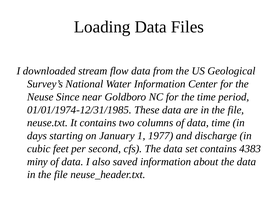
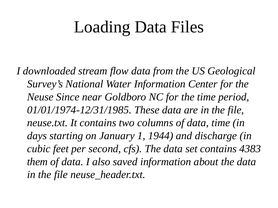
1977: 1977 -> 1944 (161, 136)
miny: miny -> them (37, 162)
